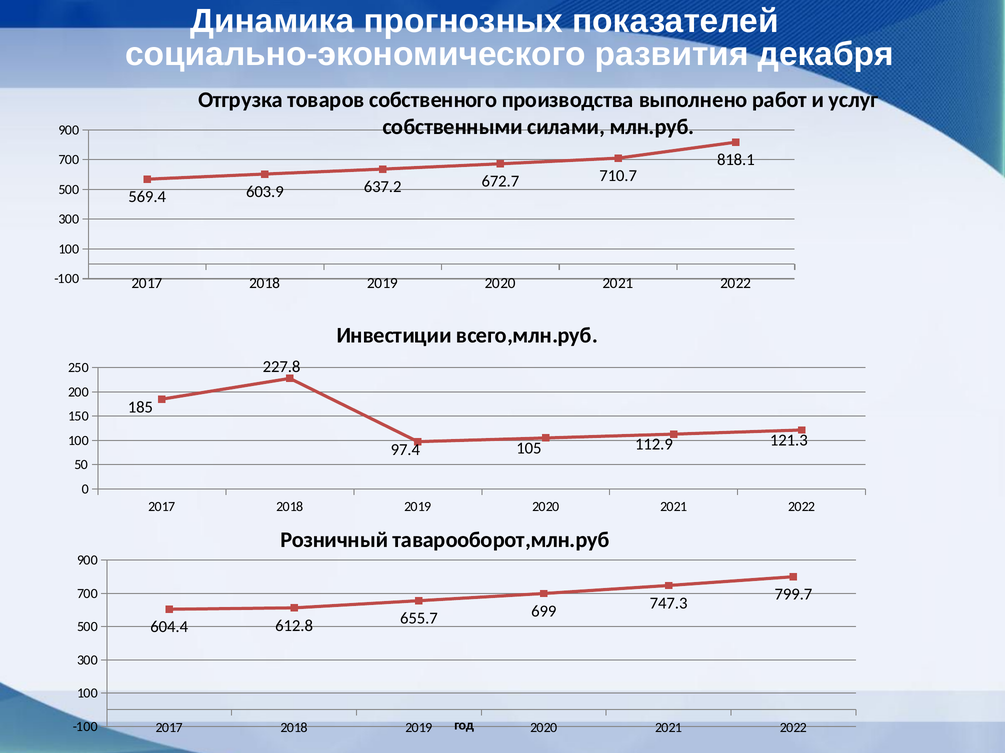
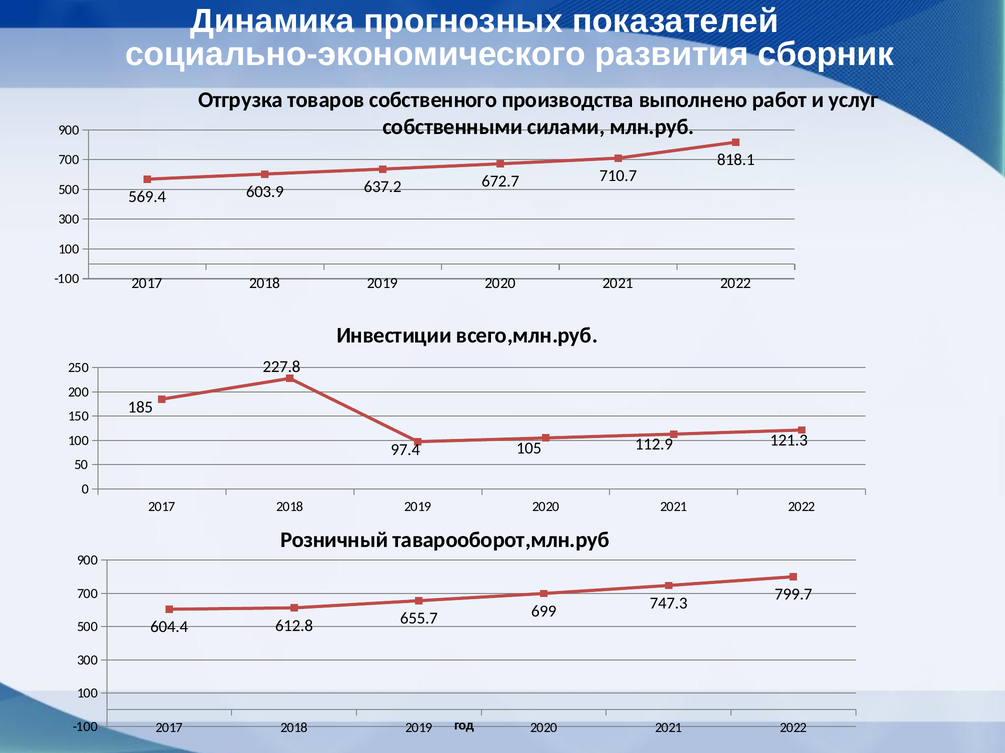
декабря: декабря -> сборник (826, 54)
